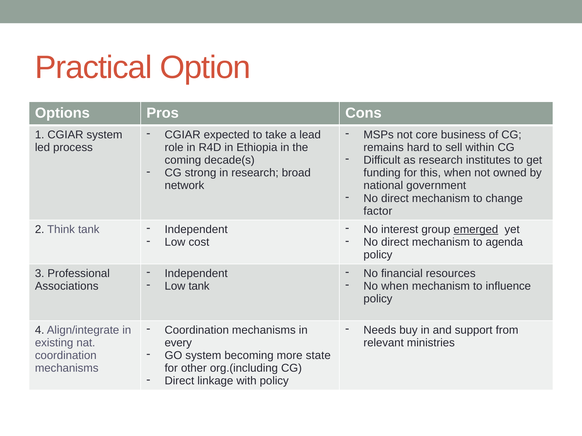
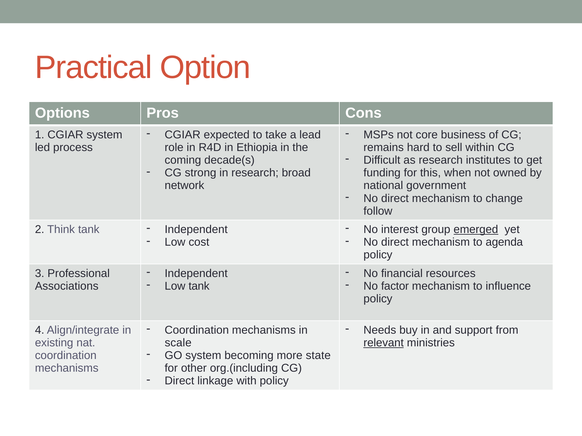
factor: factor -> follow (378, 211)
No when: when -> factor (395, 286)
every: every -> scale (178, 343)
relevant underline: none -> present (384, 343)
